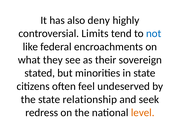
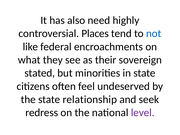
deny: deny -> need (99, 20)
Limits: Limits -> Places (95, 33)
level colour: orange -> purple (143, 113)
